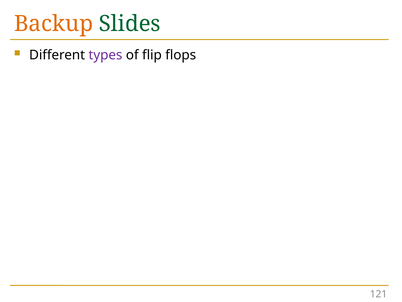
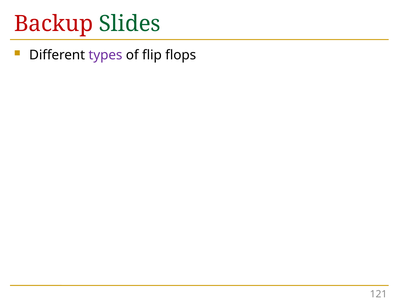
Backup colour: orange -> red (54, 24)
